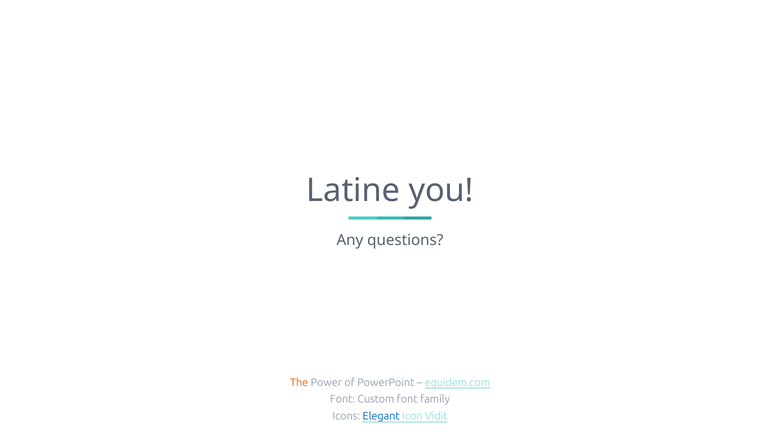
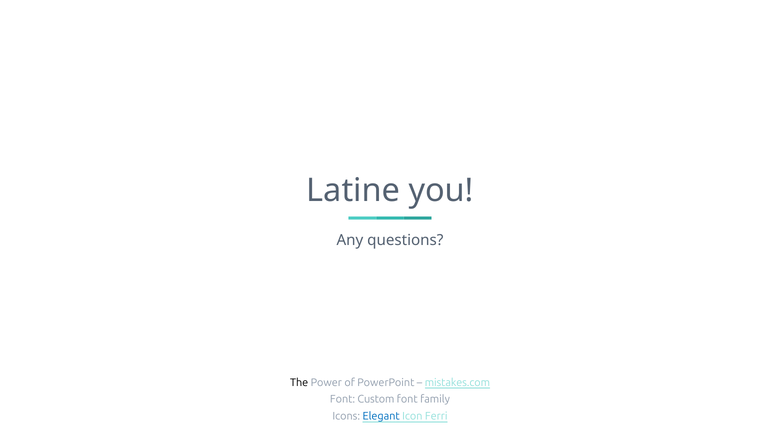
The colour: orange -> black (299, 382)
equidem.com: equidem.com -> mistakes.com (457, 382)
Vidit: Vidit -> Ferri (436, 416)
